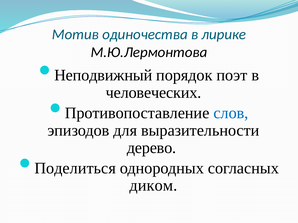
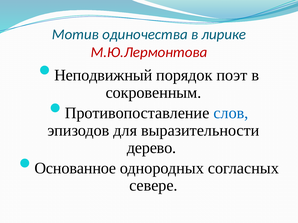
М.Ю.Лермонтова colour: black -> red (149, 52)
человеческих: человеческих -> сокровенным (153, 93)
Поделиться: Поделиться -> Основанное (75, 168)
диком: диком -> севере (153, 186)
